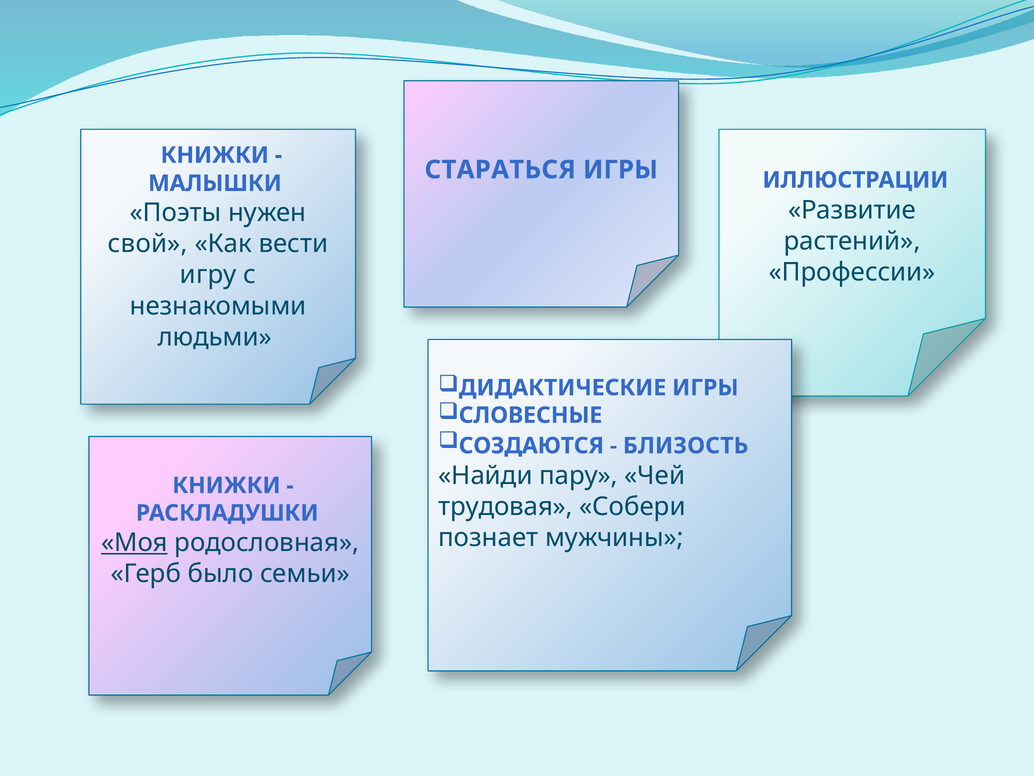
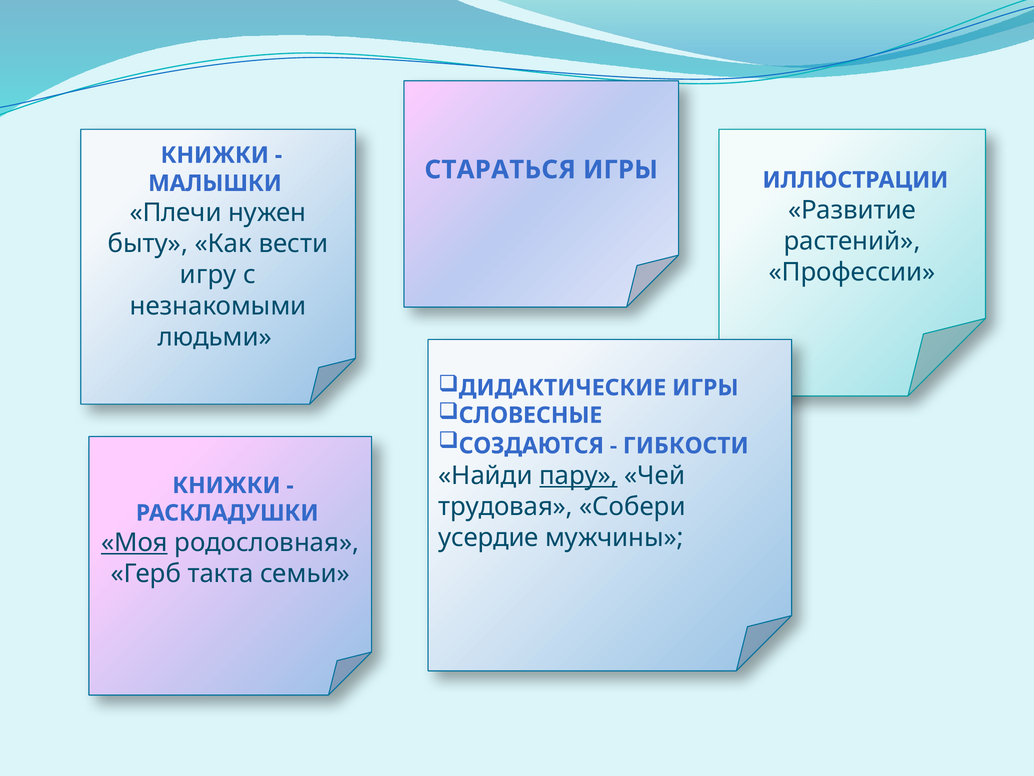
Поэты: Поэты -> Плечи (176, 213)
свой: свой -> быту (148, 244)
БЛИЗОСТЬ: БЛИЗОСТЬ -> ГИБКОСТИ (686, 445)
пару underline: none -> present (579, 476)
познает: познает -> усердие (488, 538)
было: было -> такта (221, 573)
